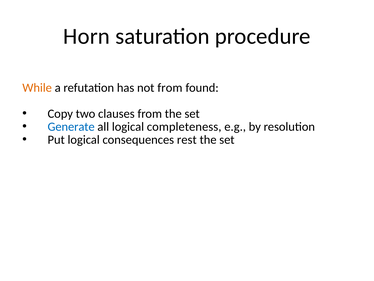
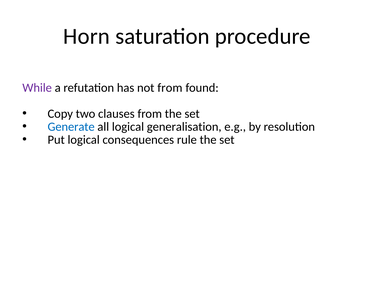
While colour: orange -> purple (37, 87)
completeness: completeness -> generalisation (184, 127)
rest: rest -> rule (187, 140)
